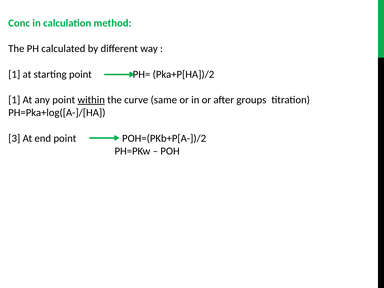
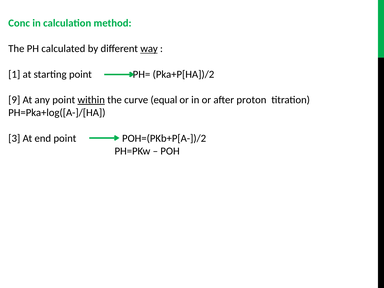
way underline: none -> present (149, 49)
1: 1 -> 9 (14, 100)
same: same -> equal (164, 100)
groups: groups -> proton (251, 100)
